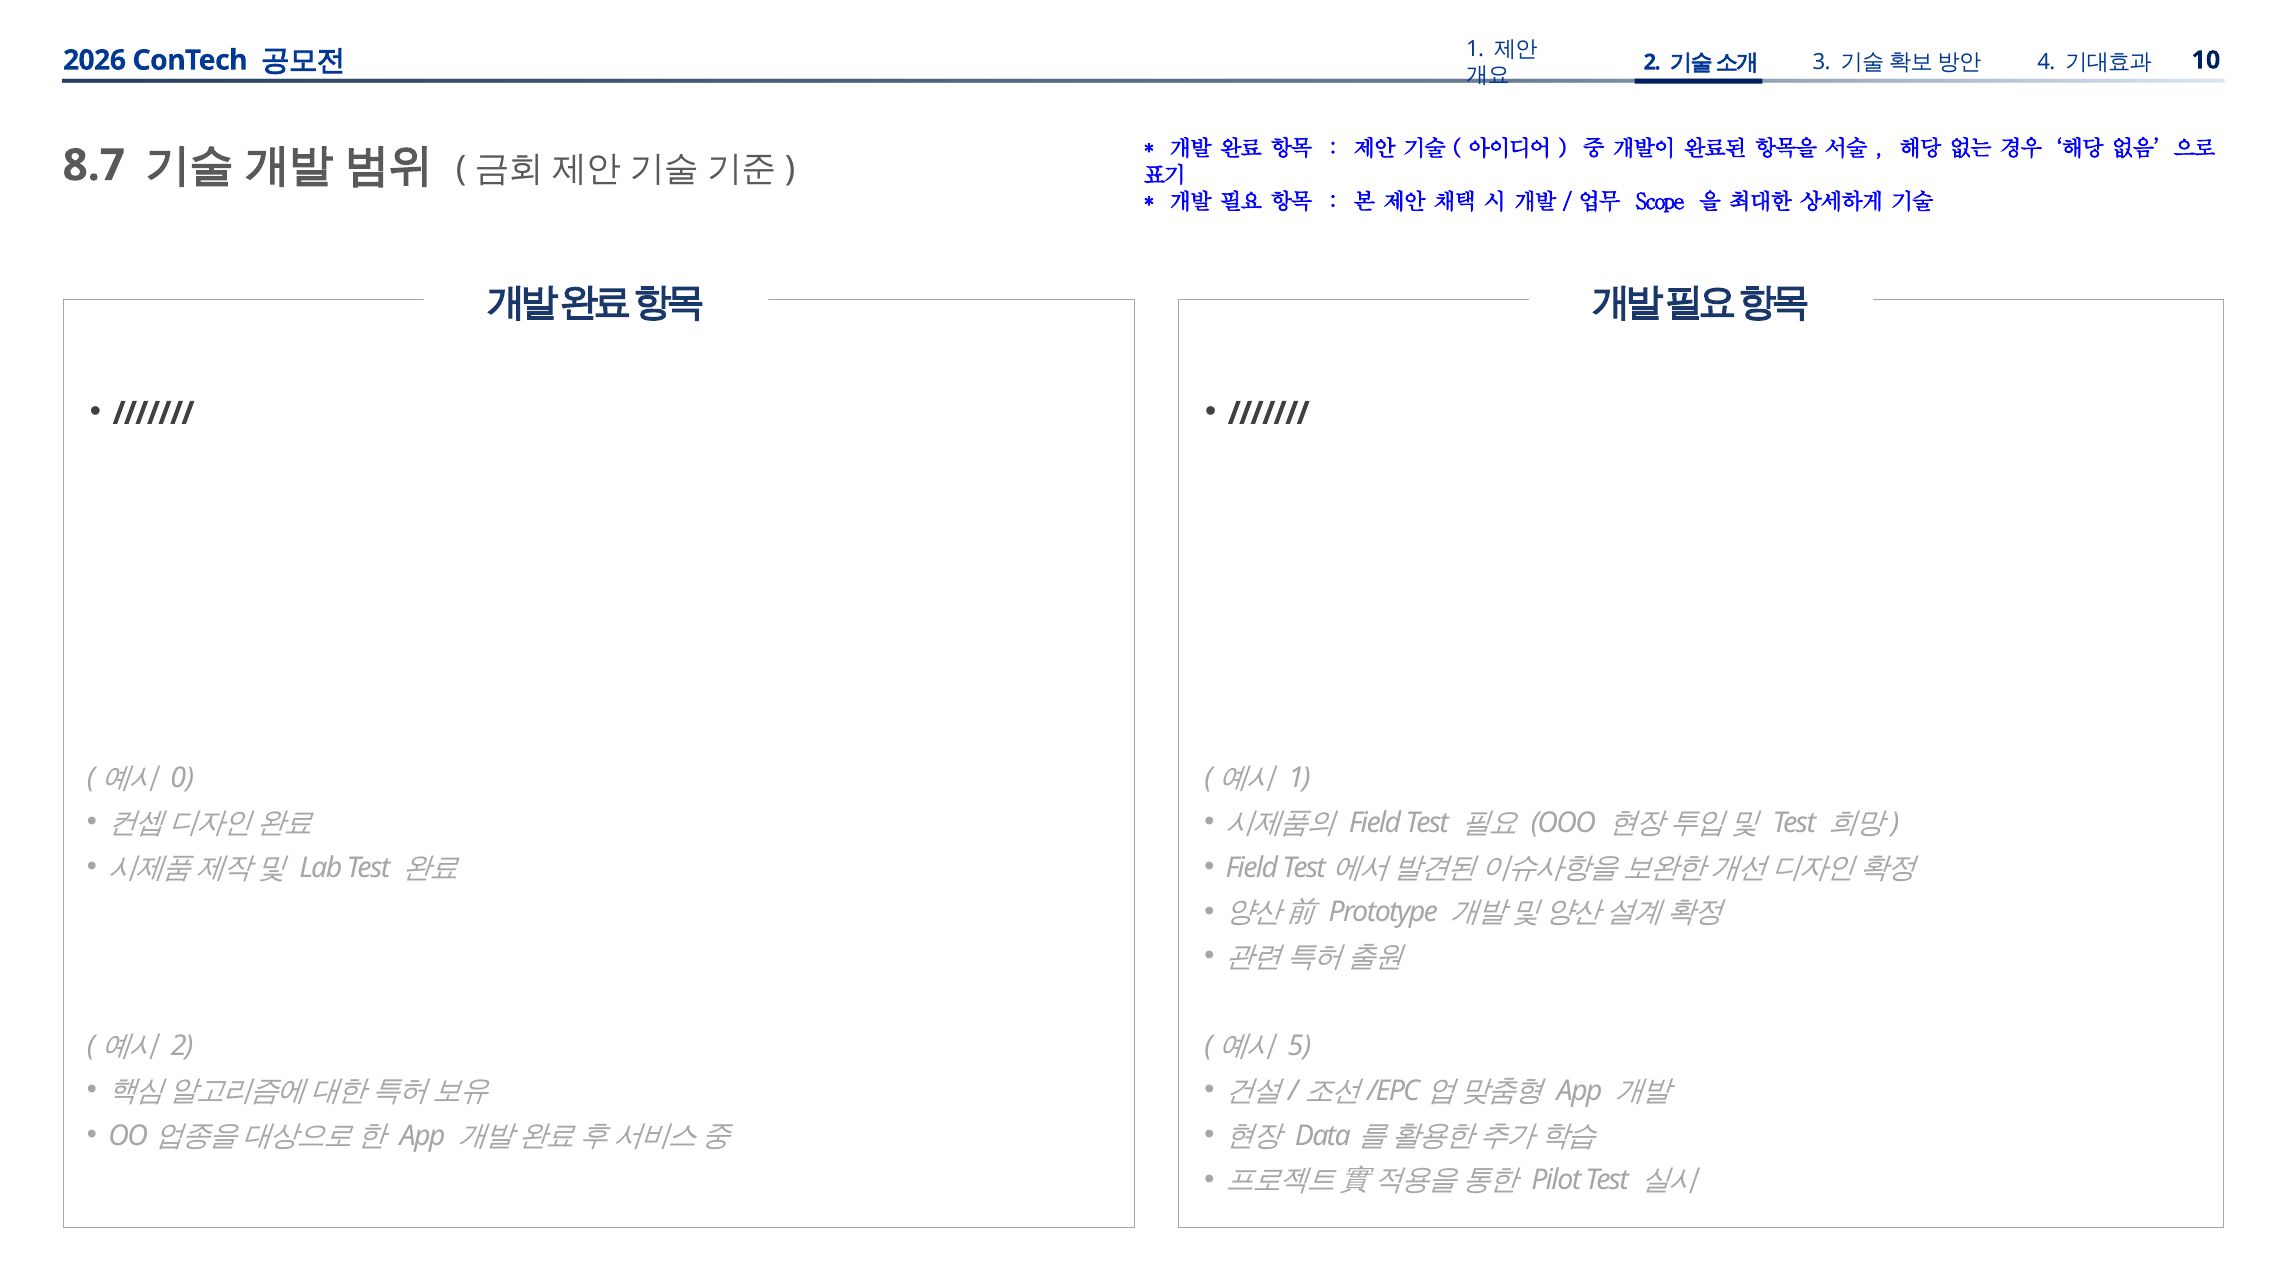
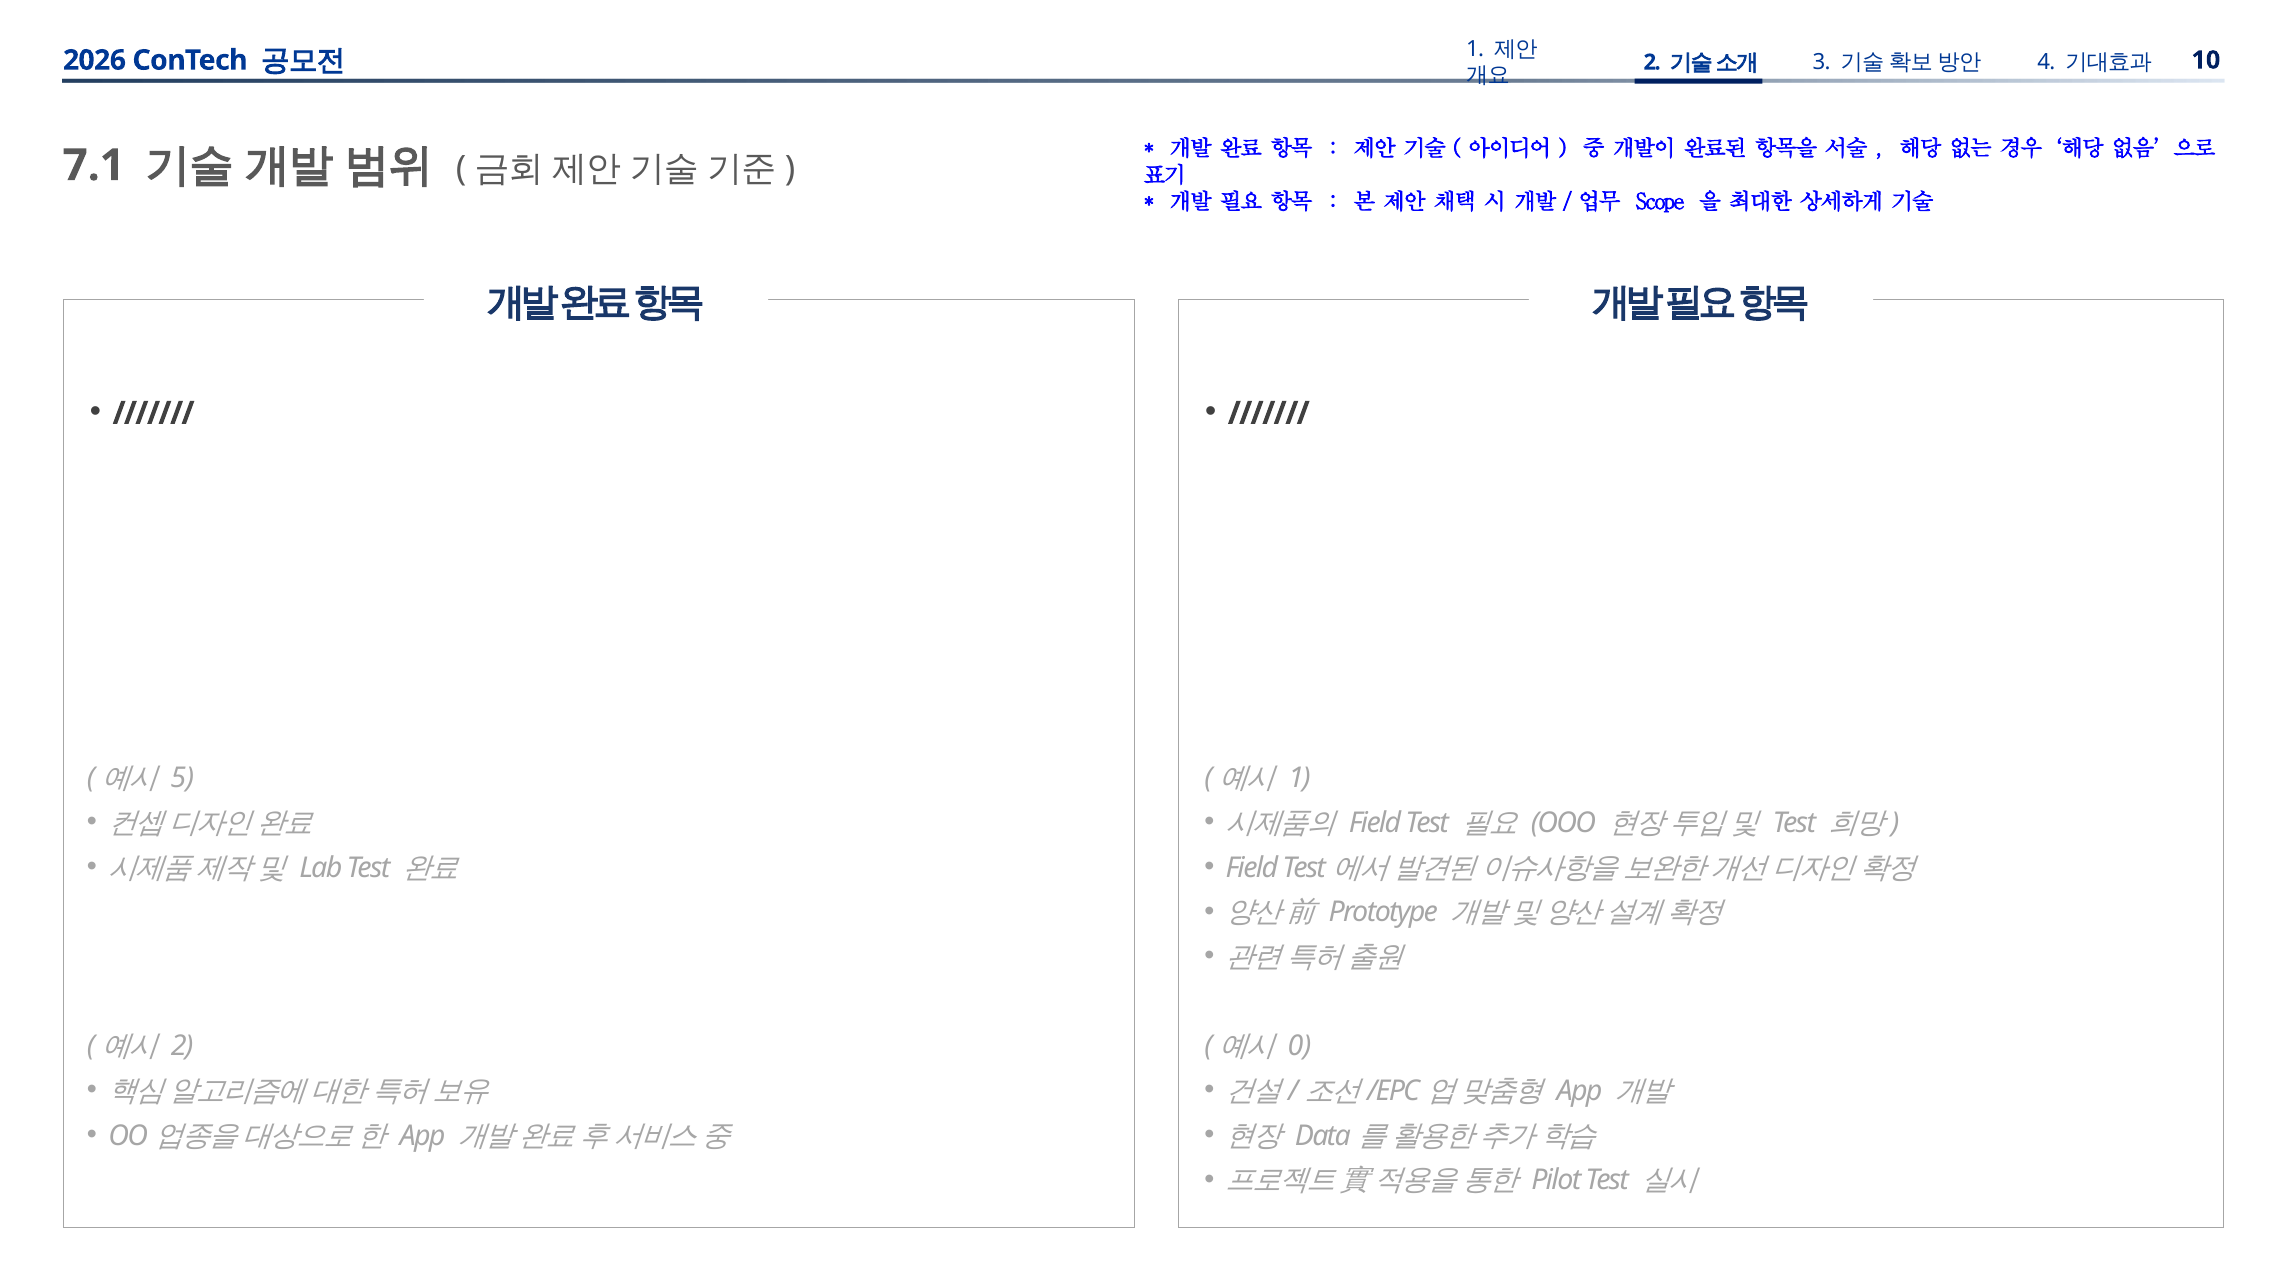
8.7: 8.7 -> 7.1 (94, 165)
0: 0 -> 5 (182, 778)
5: 5 -> 0 (1300, 1046)
